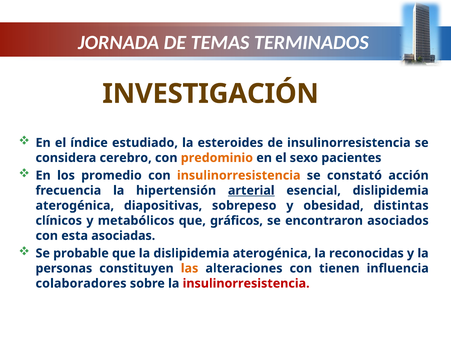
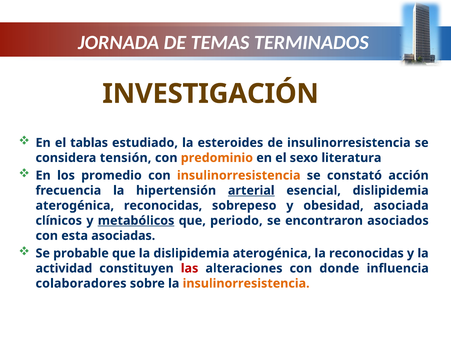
índice: índice -> tablas (89, 142)
cerebro: cerebro -> tensión (126, 157)
pacientes: pacientes -> literatura (351, 157)
aterogénica diapositivas: diapositivas -> reconocidas (163, 205)
distintas: distintas -> asociada (401, 205)
metabólicos underline: none -> present (136, 220)
gráficos: gráficos -> periodo (236, 220)
personas: personas -> actividad (64, 268)
las colour: orange -> red (190, 268)
tienen: tienen -> donde (339, 268)
insulinorresistencia colour: red -> orange (246, 283)
